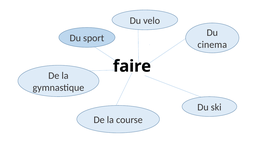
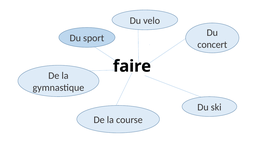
cinema: cinema -> concert (212, 44)
